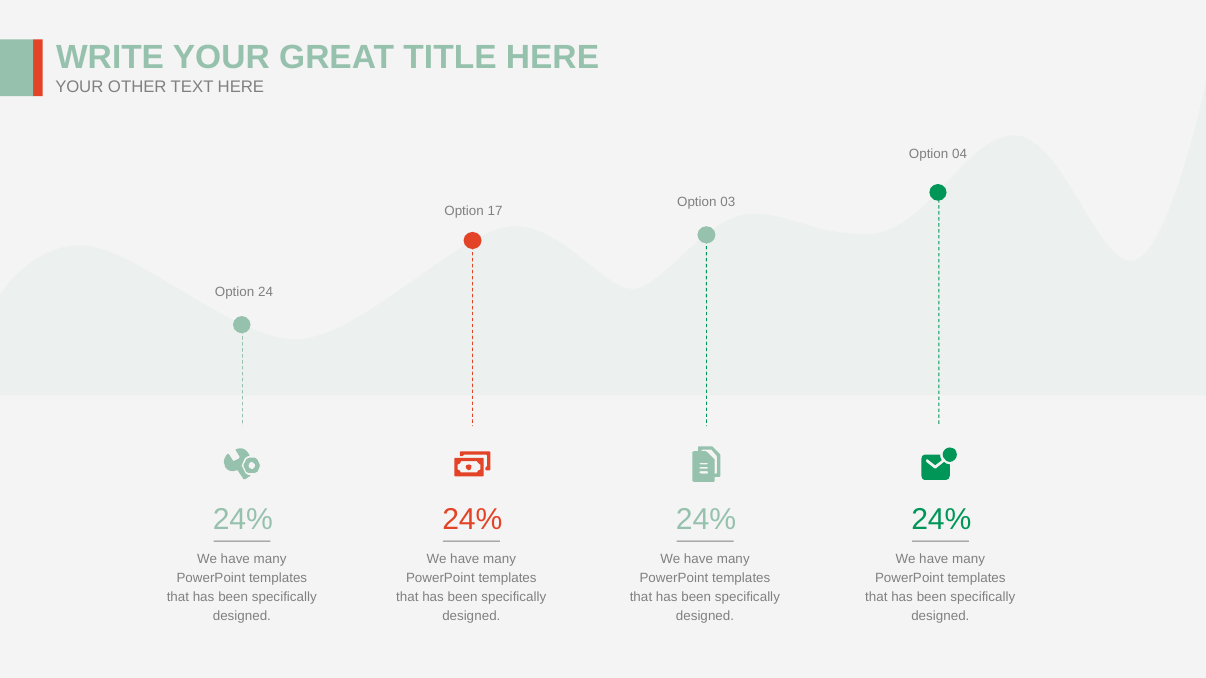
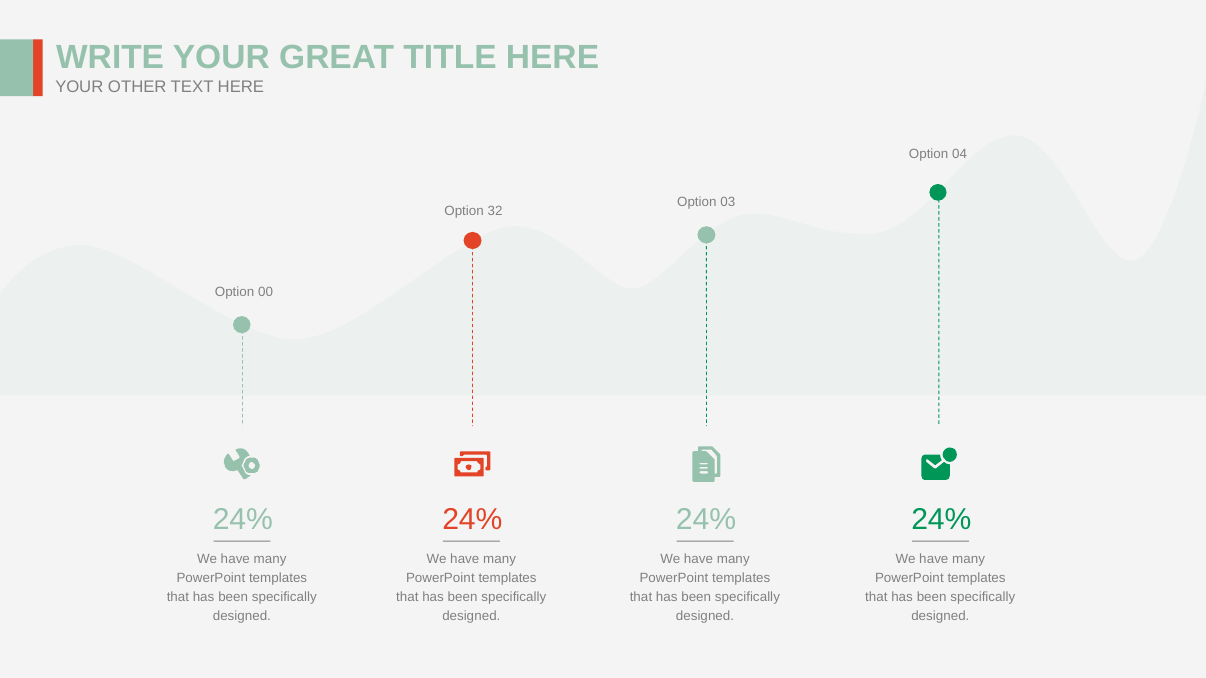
17: 17 -> 32 (495, 211)
24: 24 -> 00 (266, 292)
